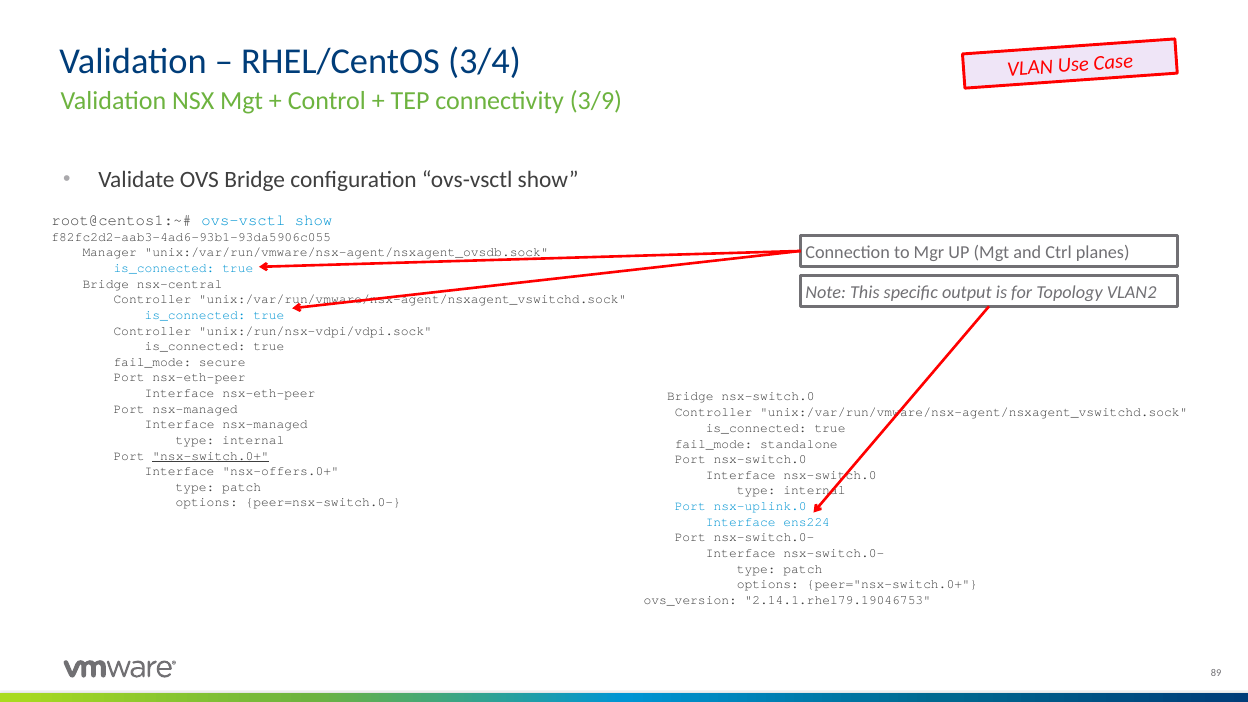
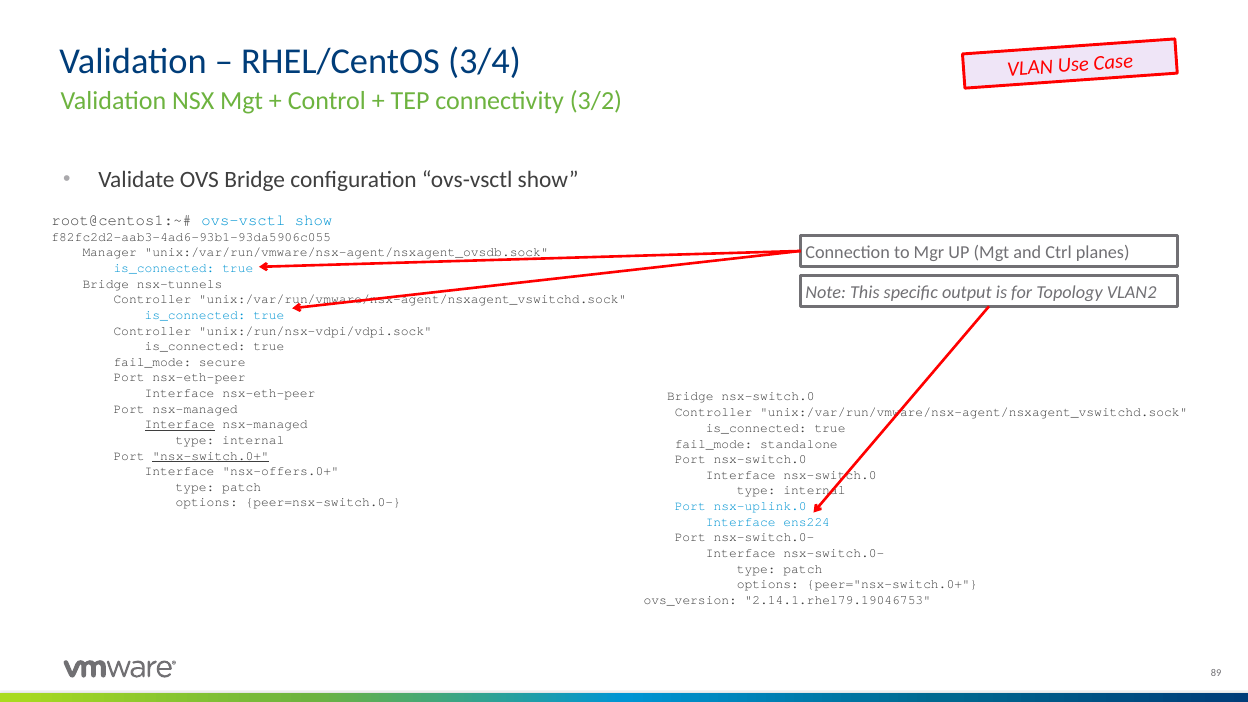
3/9: 3/9 -> 3/2 (596, 101)
nsx-central: nsx-central -> nsx-tunnels (180, 284)
Interface underline: none -> present (180, 425)
